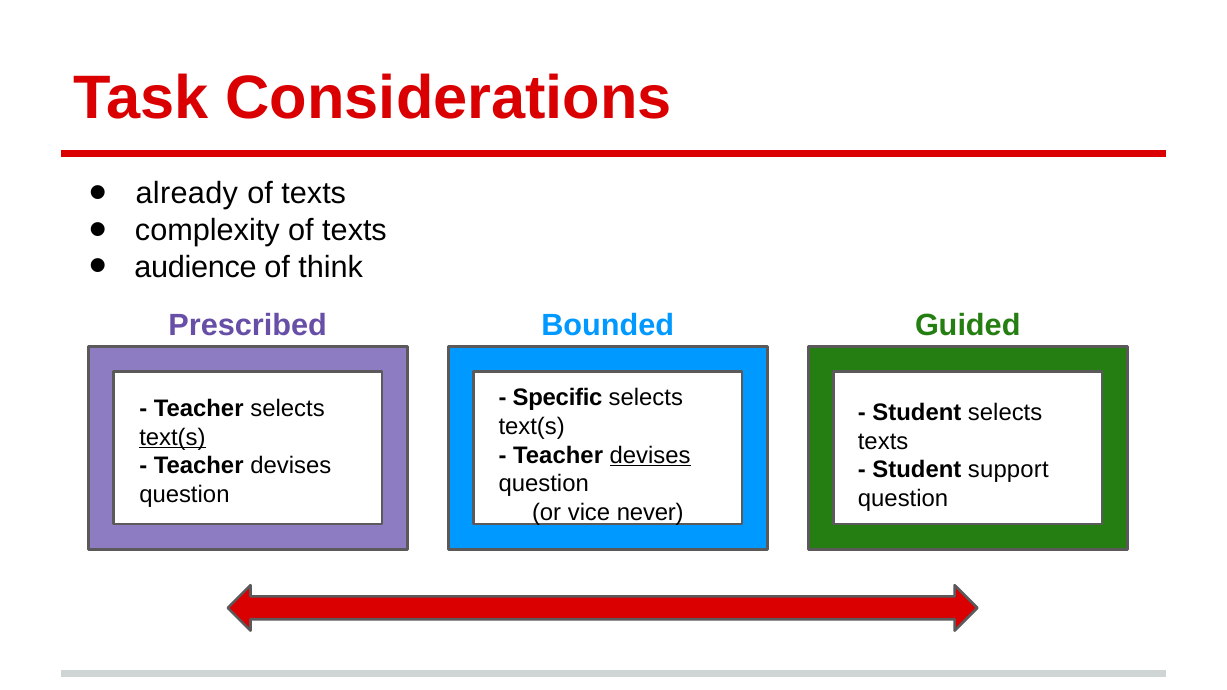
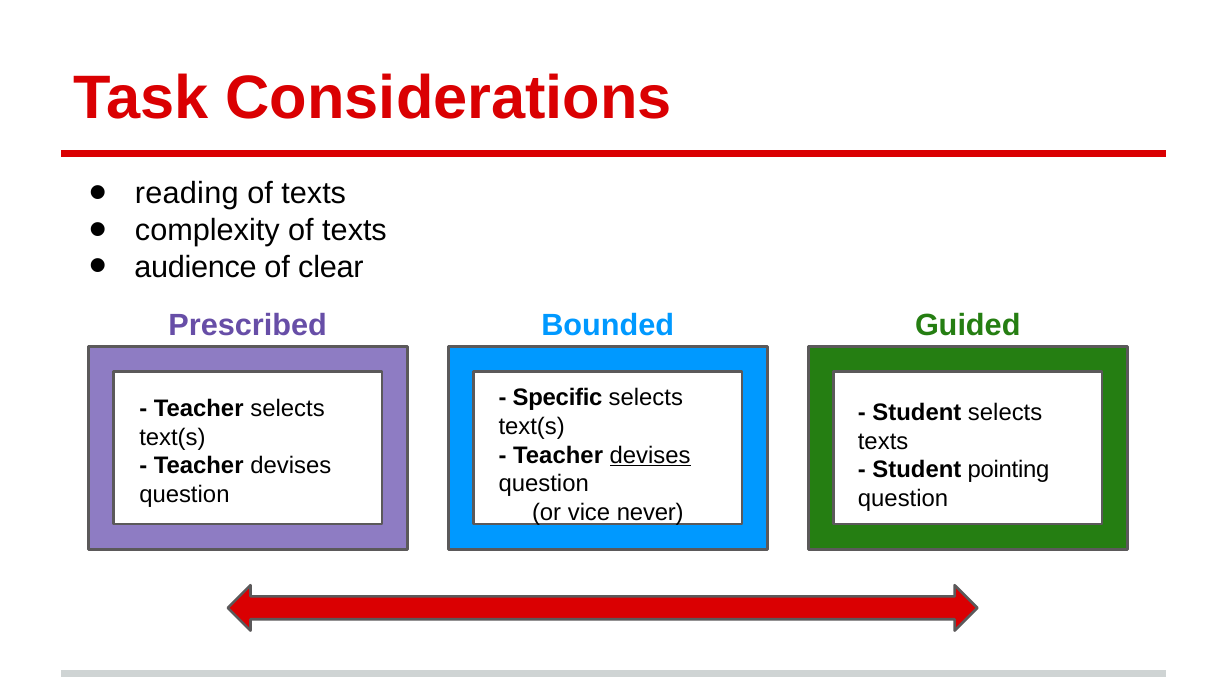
already: already -> reading (187, 194)
think: think -> clear (331, 267)
text(s underline: present -> none (172, 437)
support: support -> pointing (1009, 470)
